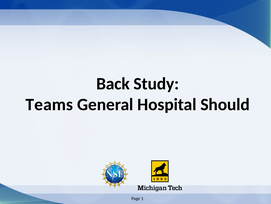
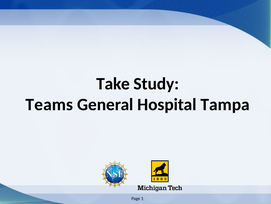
Back: Back -> Take (113, 83)
Should: Should -> Tampa (225, 104)
